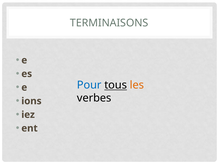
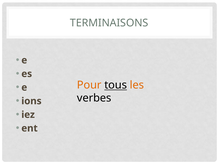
Pour colour: blue -> orange (89, 85)
